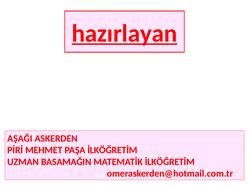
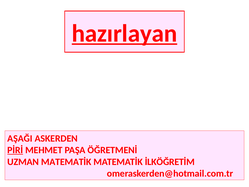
PİRİ underline: none -> present (15, 150)
PAŞA İLKÖĞRETİM: İLKÖĞRETİM -> ÖĞRETMENİ (112, 150)
UZMAN BASAMAĞIN: BASAMAĞIN -> MATEMATİK (66, 162)
